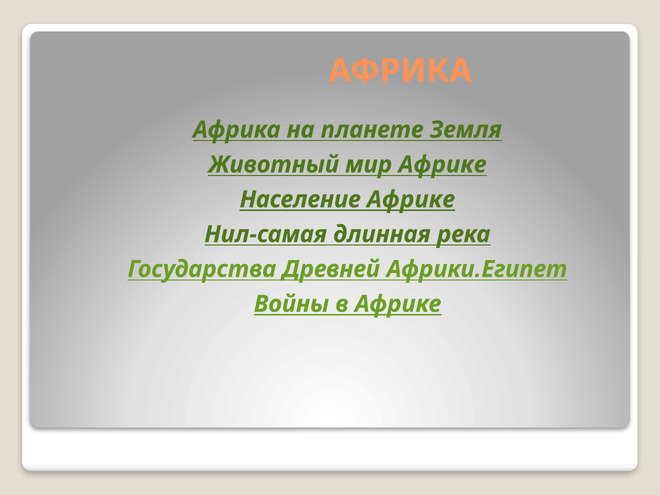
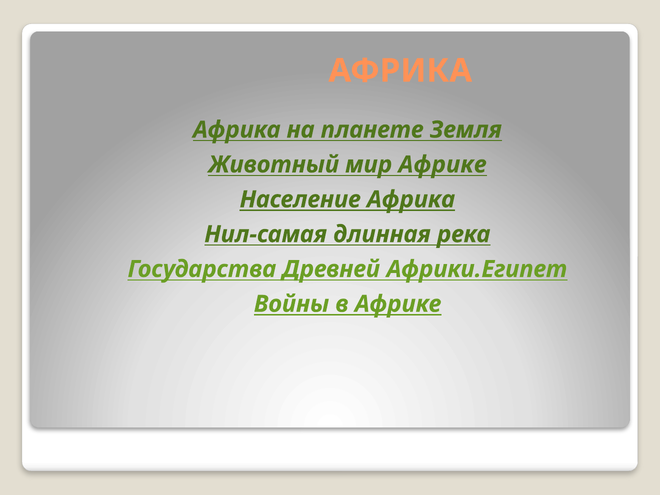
Население Африке: Африке -> Африка (411, 199)
